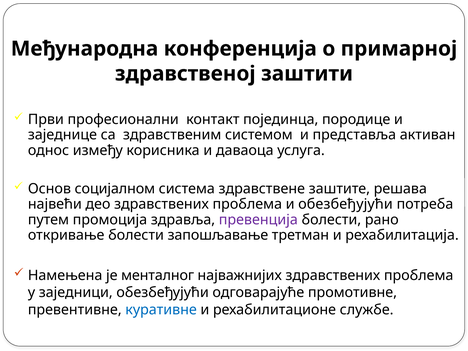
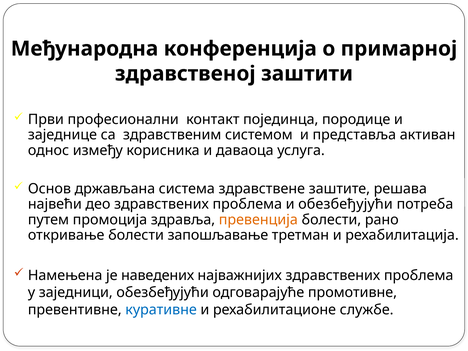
социјалном: социјалном -> држављана (115, 189)
превенција colour: purple -> orange (258, 220)
менталног: менталног -> наведених (158, 275)
